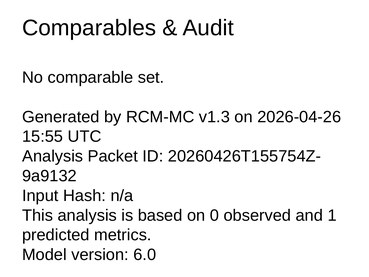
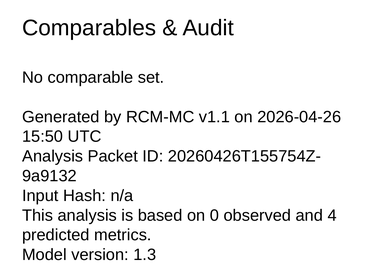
v1.3: v1.3 -> v1.1 (214, 117)
15:55: 15:55 -> 15:50 (43, 136)
1: 1 -> 4 (332, 215)
6.0: 6.0 -> 1.3 (145, 255)
